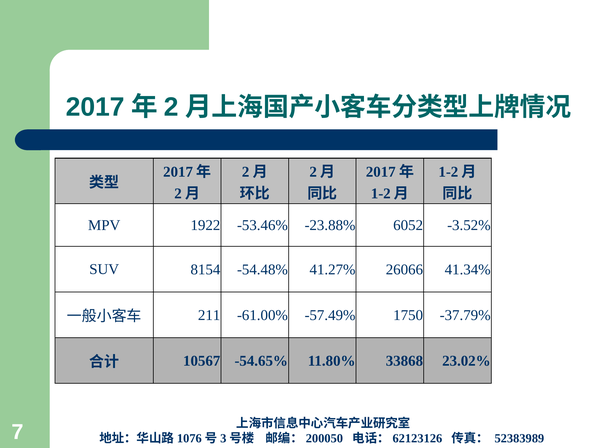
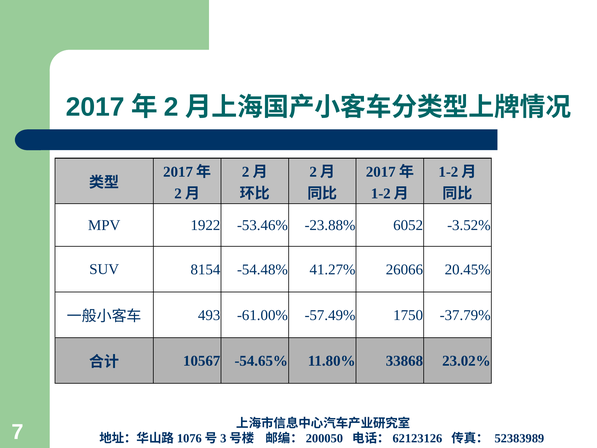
41.34%: 41.34% -> 20.45% (468, 269)
211: 211 -> 493 (209, 315)
